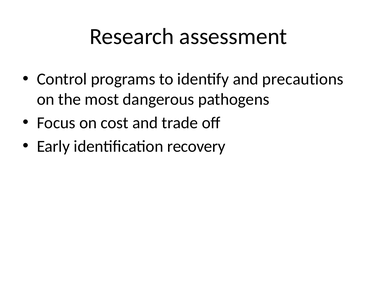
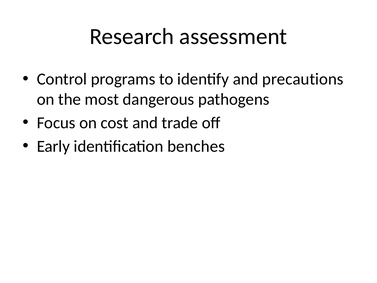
recovery: recovery -> benches (196, 146)
